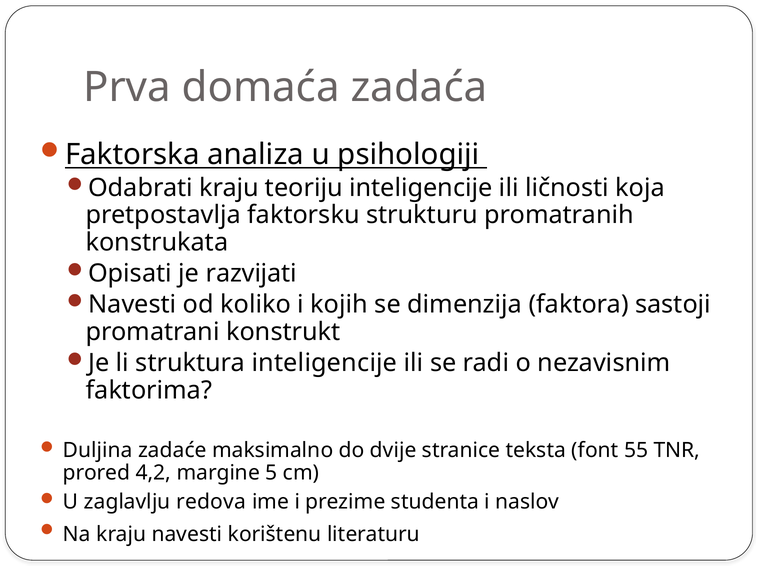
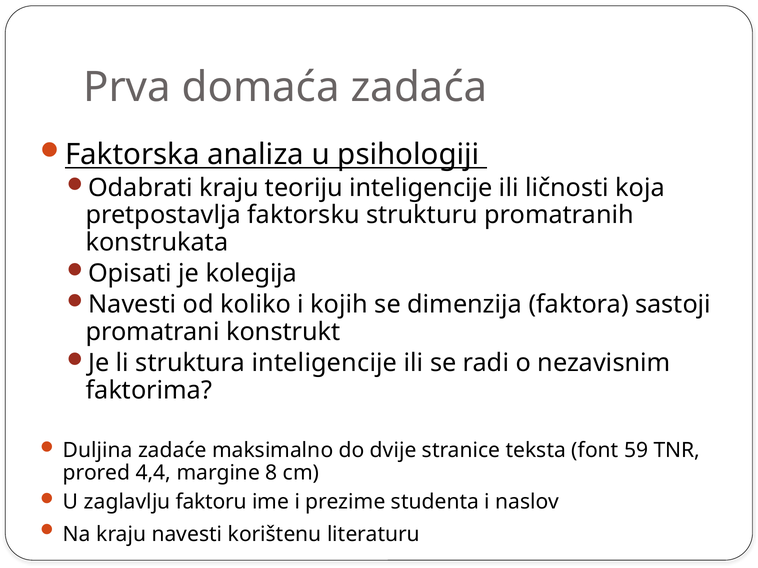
razvijati: razvijati -> kolegija (251, 274)
55: 55 -> 59 (636, 451)
4,2: 4,2 -> 4,4 (153, 473)
5: 5 -> 8 (271, 473)
redova: redova -> faktoru (211, 502)
